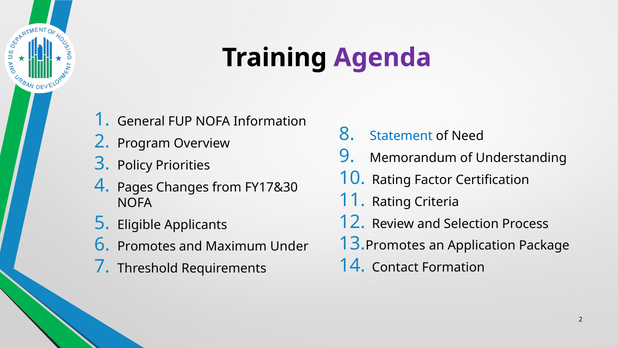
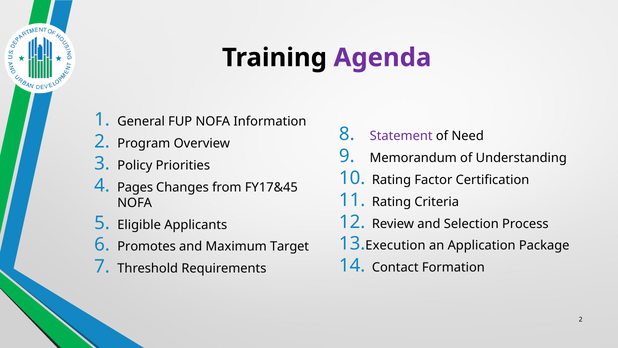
Statement colour: blue -> purple (401, 136)
FY17&30: FY17&30 -> FY17&45 (271, 187)
Promotes: Promotes -> Execution (395, 245)
Under: Under -> Target (290, 246)
